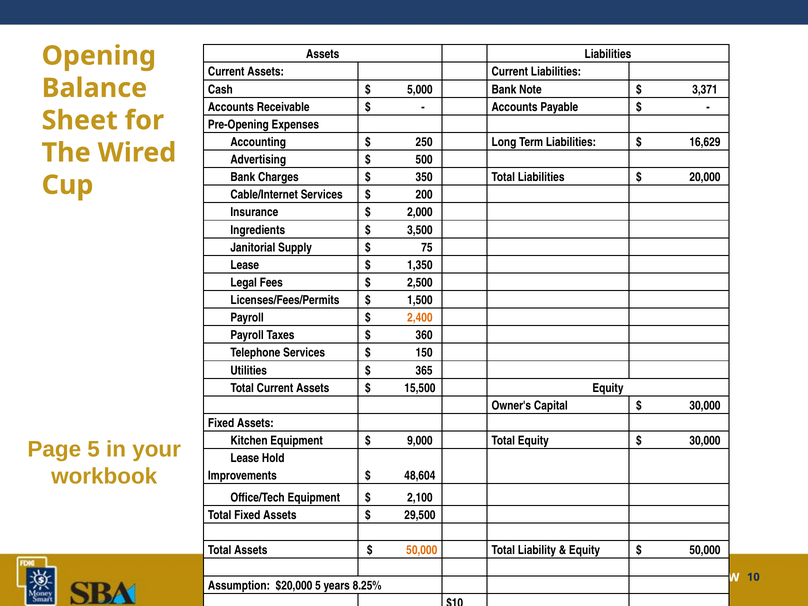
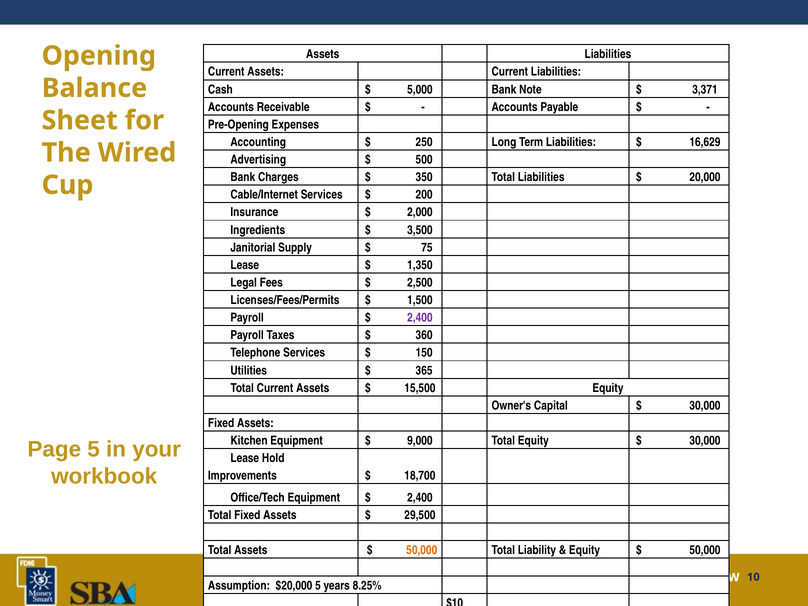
2,400 colour: orange -> purple (420, 318)
48,604: 48,604 -> 18,700 (420, 476)
2,100: 2,100 -> 2,400 (420, 498)
